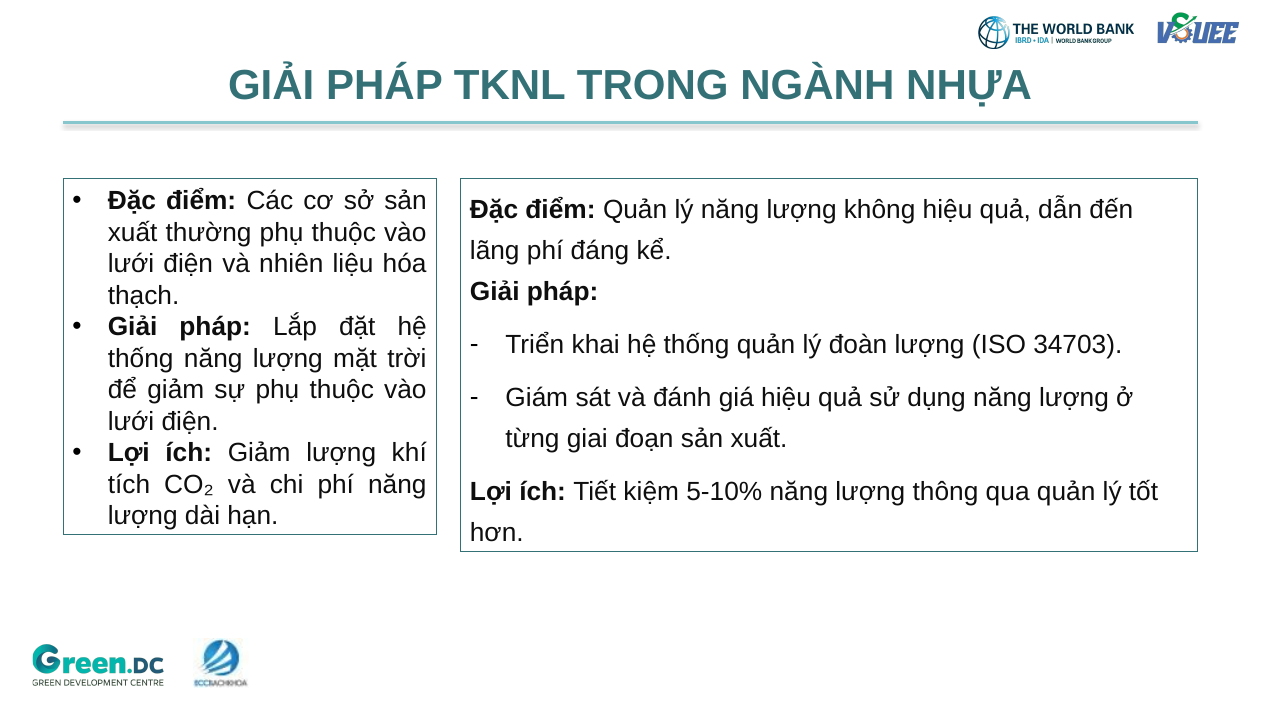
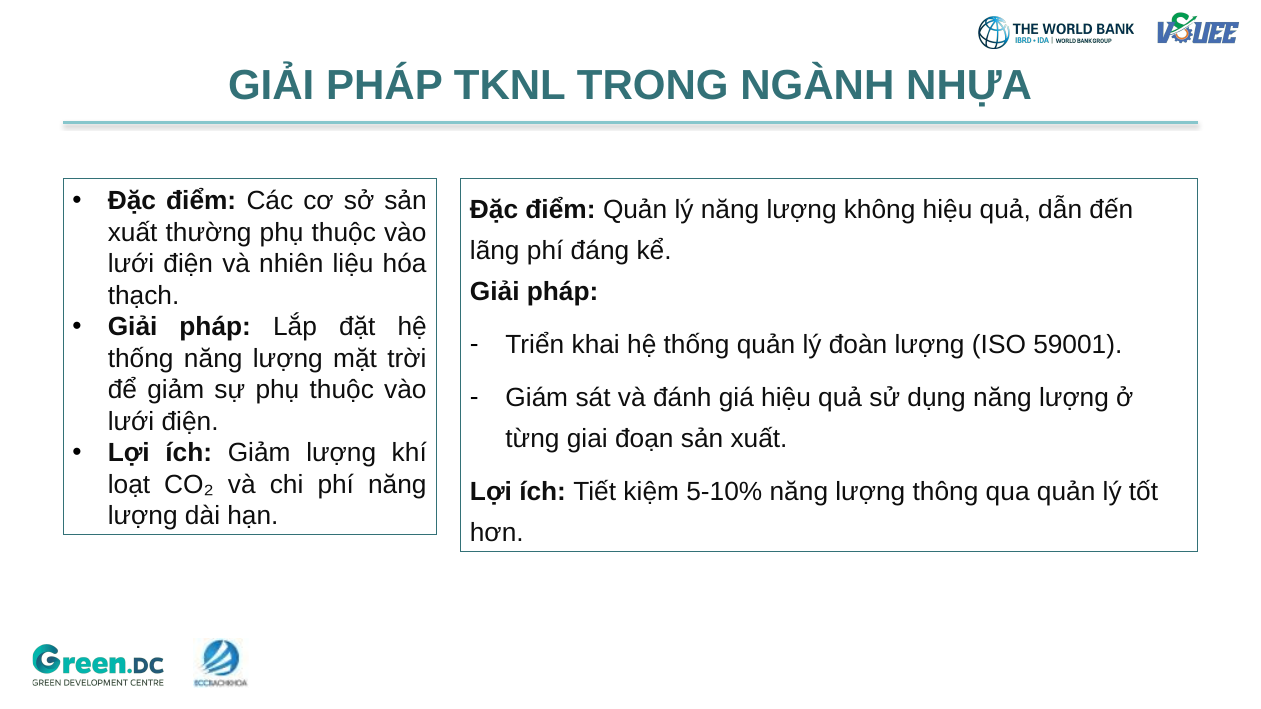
34703: 34703 -> 59001 (1078, 345)
tích: tích -> loạt (129, 485)
